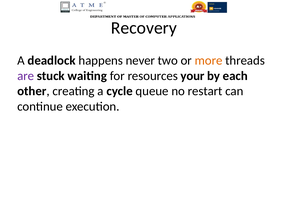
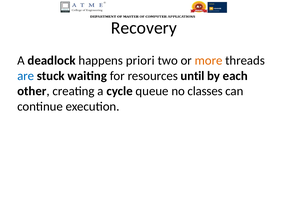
never: never -> priori (140, 60)
are colour: purple -> blue (26, 76)
your: your -> until (193, 76)
restart: restart -> classes (205, 91)
